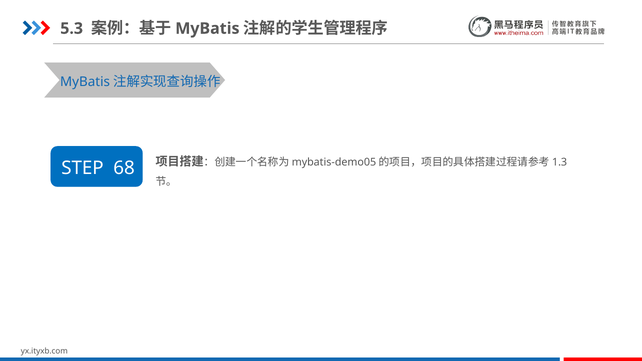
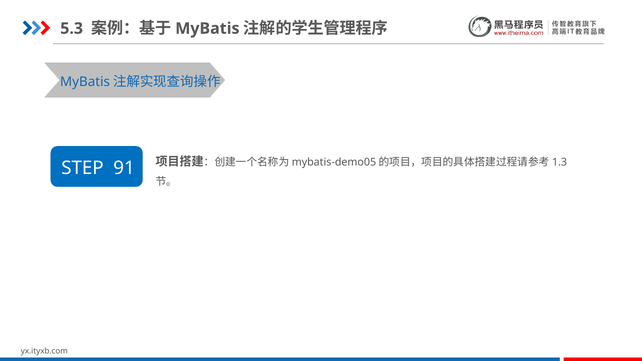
68: 68 -> 91 (124, 168)
